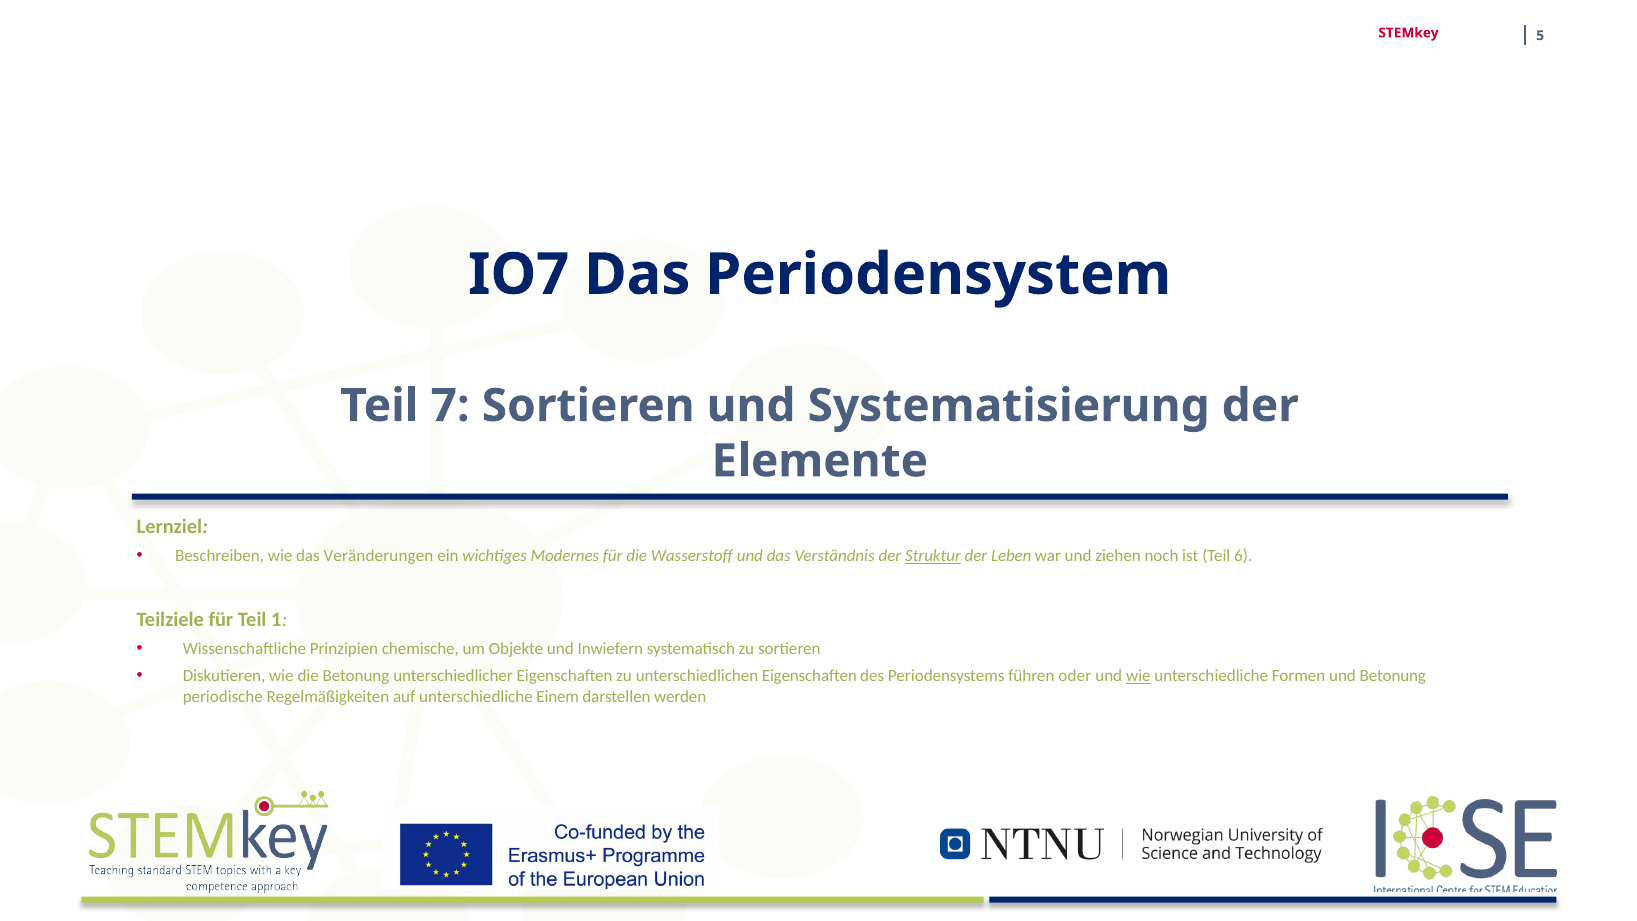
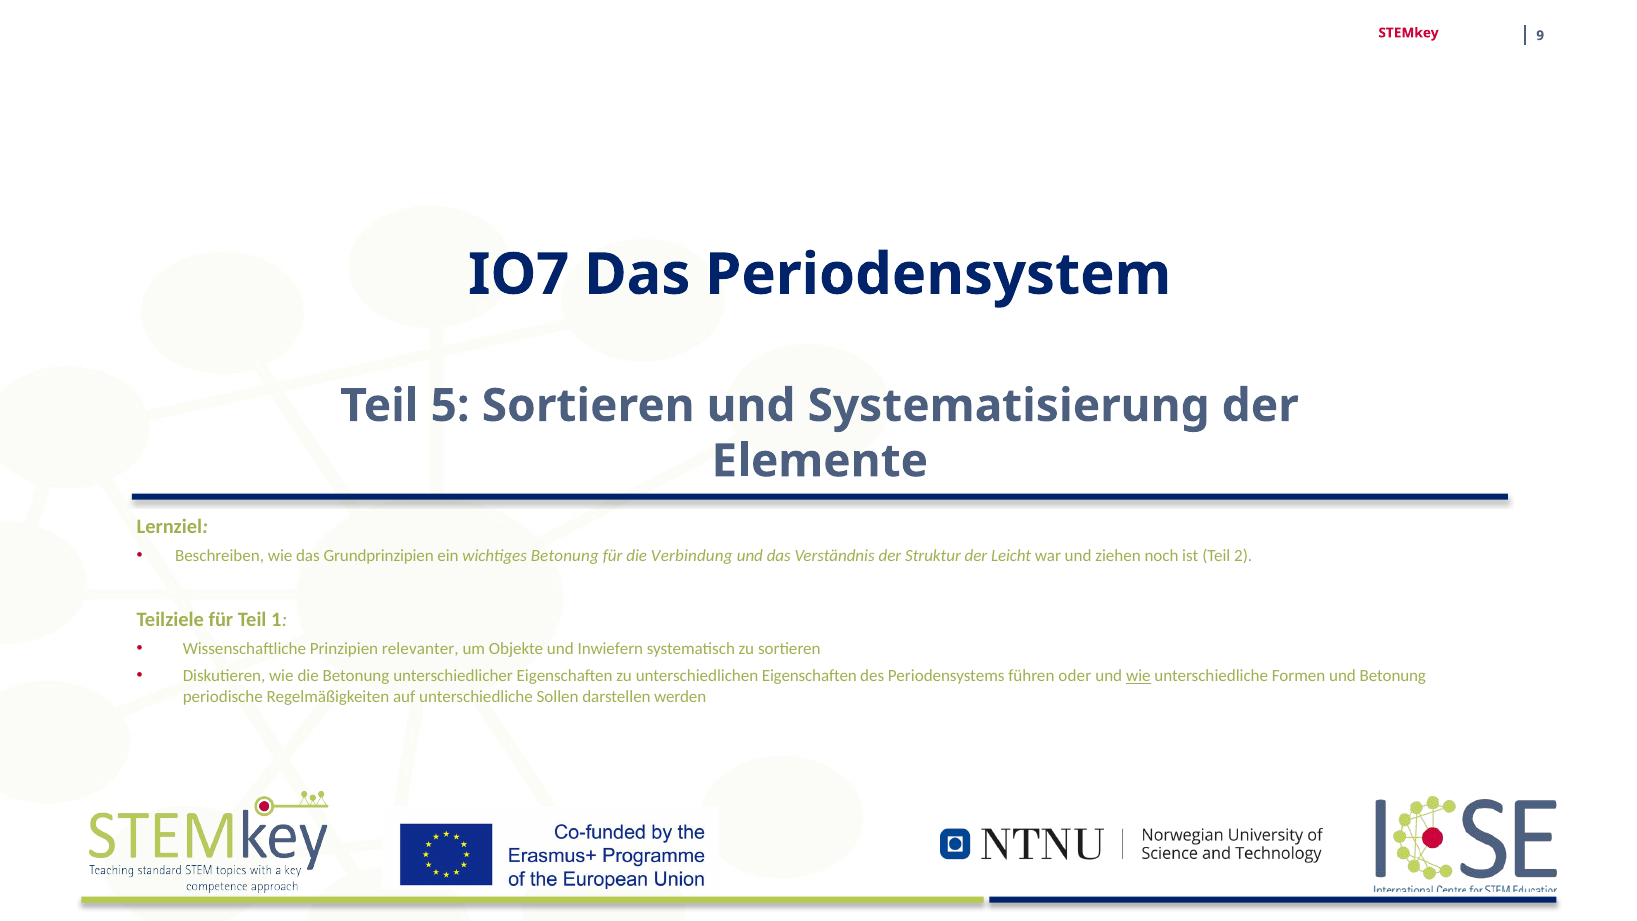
5: 5 -> 9 (1540, 36)
7: 7 -> 5 (450, 406)
Veränderungen: Veränderungen -> Grundprinzipien (379, 556)
wichtiges Modernes: Modernes -> Betonung (565, 556)
Wasserstoff: Wasserstoff -> Verbindung (692, 556)
Struktur underline: present -> none (933, 556)
Leben: Leben -> Leicht (1011, 556)
6: 6 -> 2 (1243, 556)
chemische: chemische -> relevanter (420, 649)
Einem: Einem -> Sollen (558, 697)
